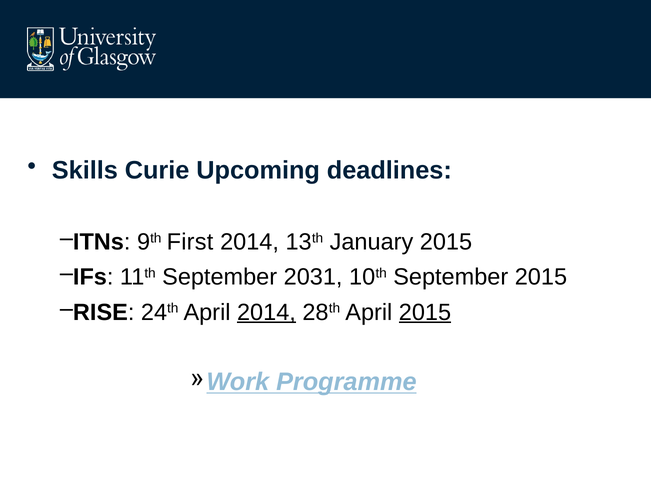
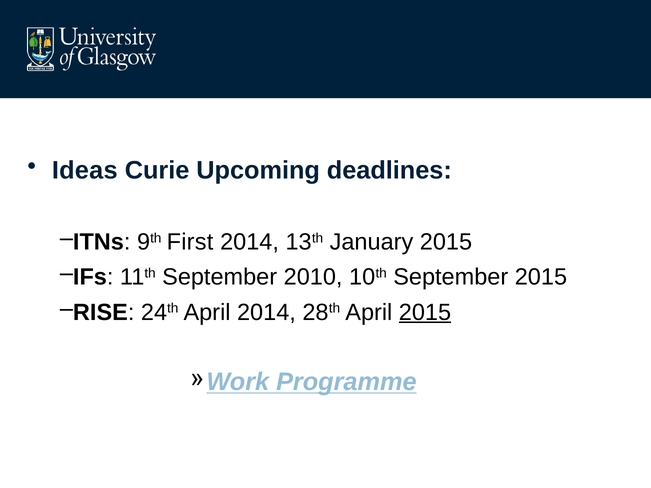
Skills: Skills -> Ideas (85, 170)
2031: 2031 -> 2010 (313, 277)
2014 underline: present -> none (266, 312)
